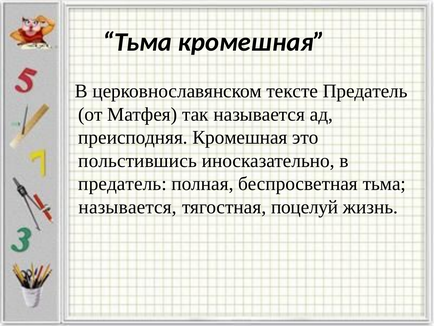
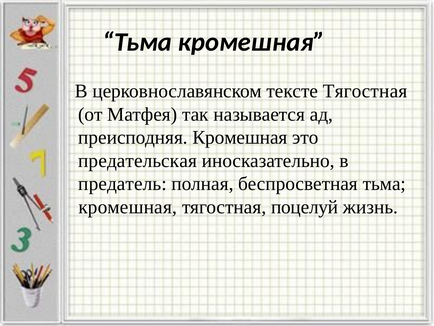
тексте Предатель: Предатель -> Тягостная (365, 91)
польстившись: польстившись -> предательская (138, 161)
называется: называется -> кромешная (128, 207)
